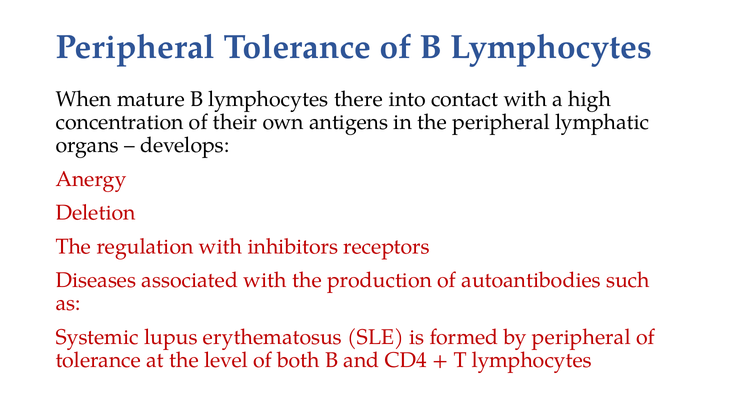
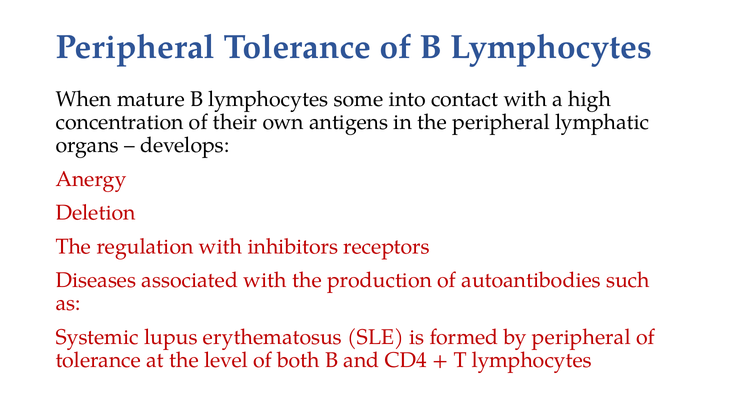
there: there -> some (359, 99)
